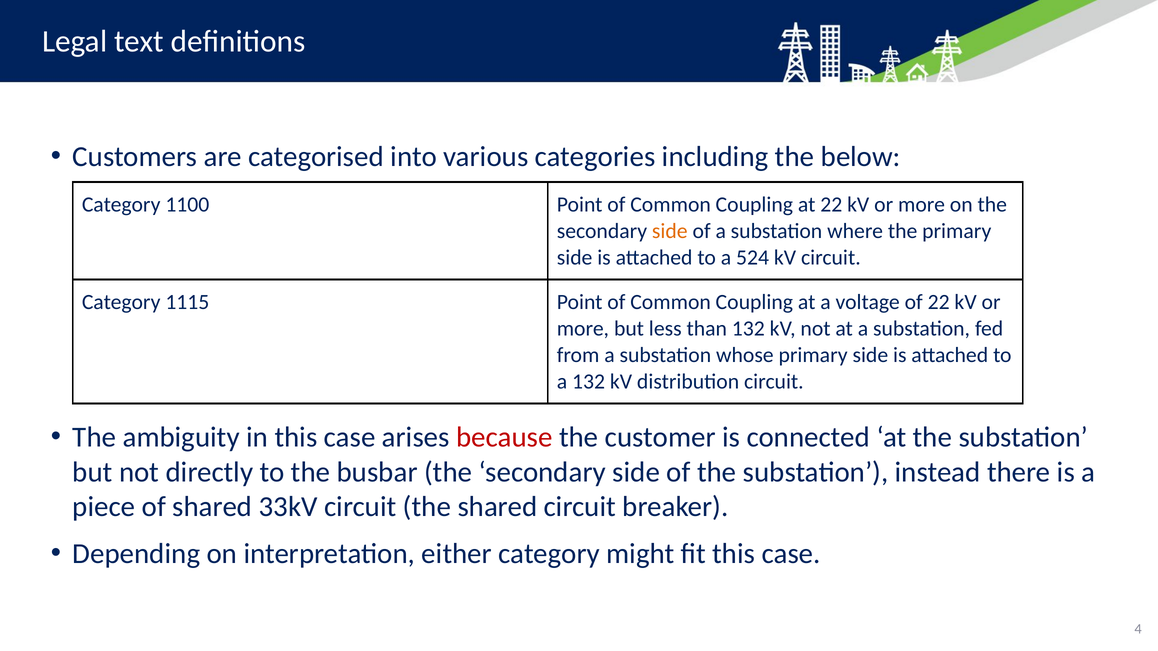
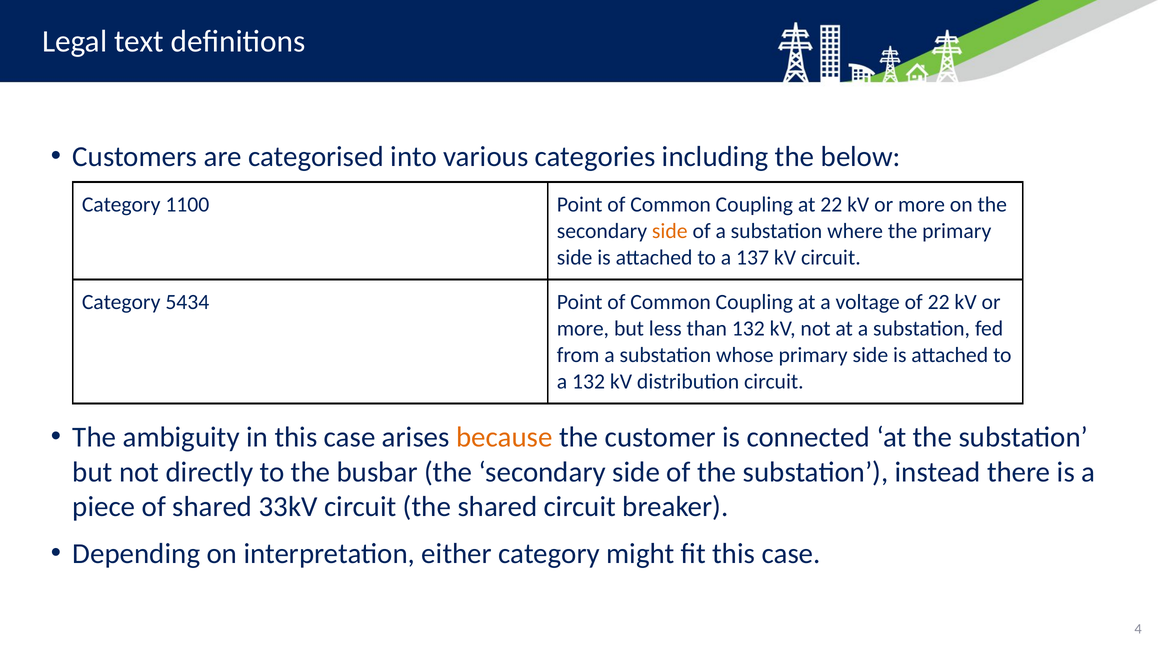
524: 524 -> 137 (753, 258)
1115: 1115 -> 5434 (187, 302)
because colour: red -> orange (504, 438)
